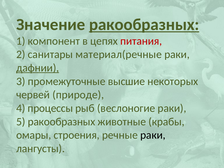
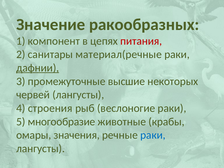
ракообразных underline: present -> none (144, 25)
червей природе: природе -> лангусты (78, 95)
процессы: процессы -> строения (50, 108)
5 ракообразных: ракообразных -> многообразие (61, 122)
строения: строения -> значения (77, 135)
раки colour: black -> blue (153, 135)
